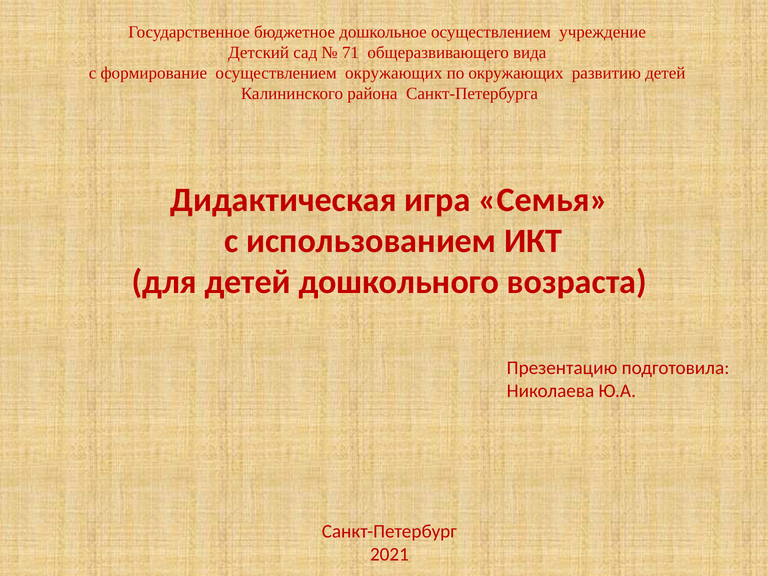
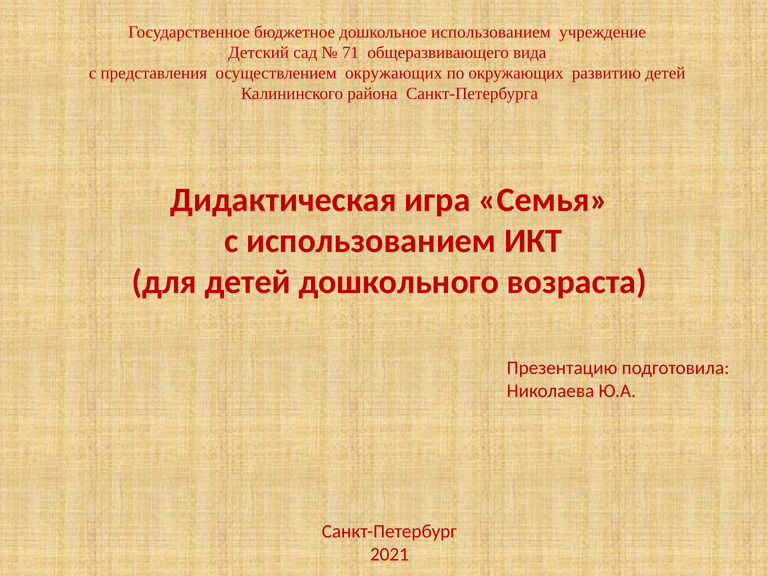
дошкольное осуществлением: осуществлением -> использованием (491, 32)
формирование: формирование -> представления (154, 73)
